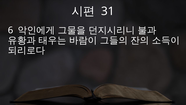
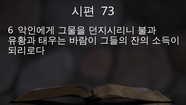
31: 31 -> 73 (108, 11)
